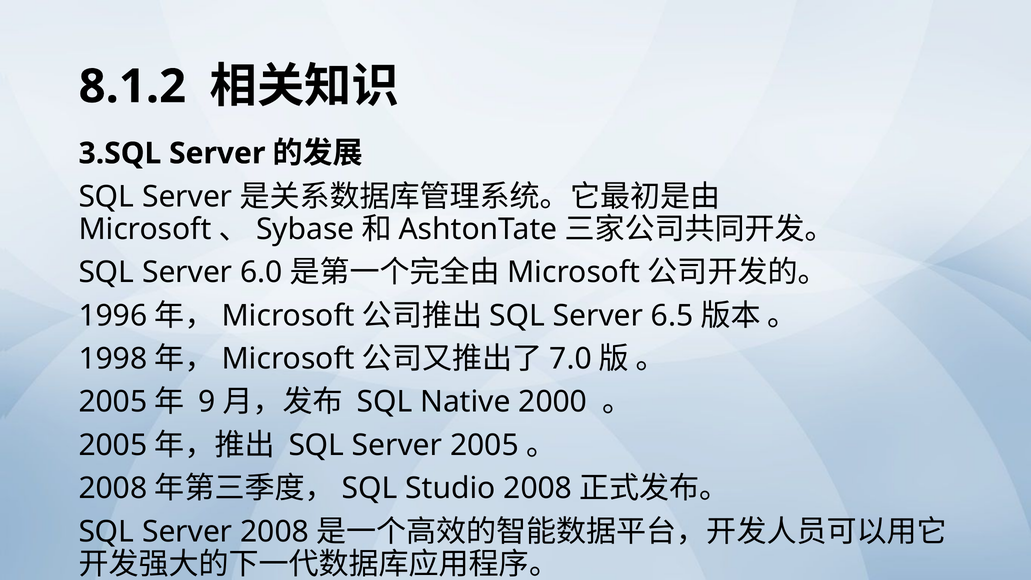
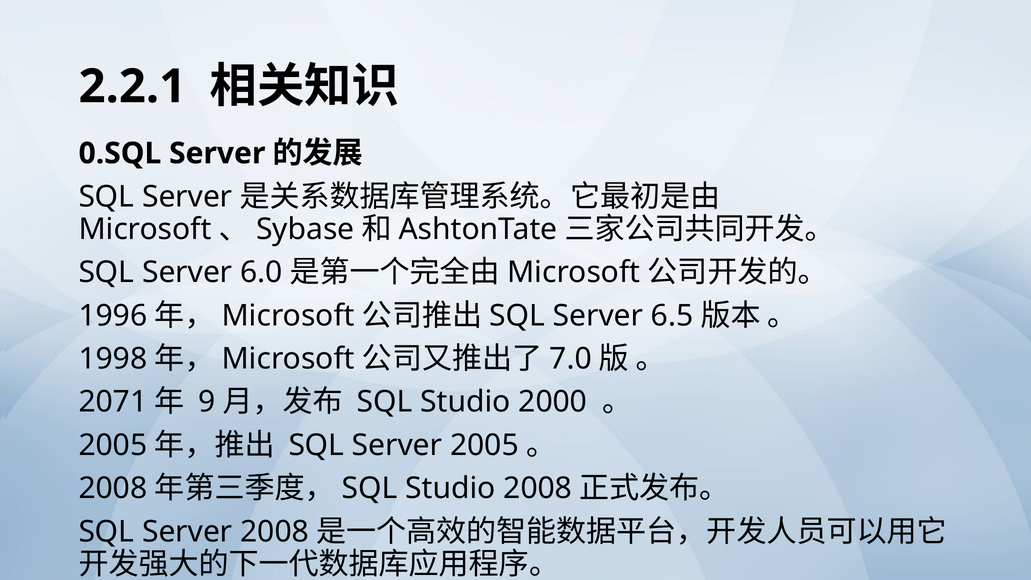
8.1.2: 8.1.2 -> 2.2.1 (132, 87)
3.SQL: 3.SQL -> 0.SQL (120, 153)
2005: 2005 -> 2071 (113, 402)
Native: Native -> Studio (465, 402)
